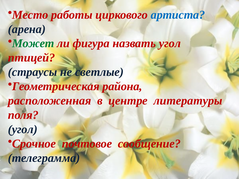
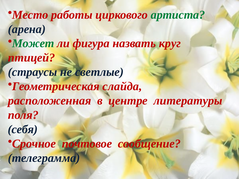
артиста colour: blue -> green (178, 15)
назвать угол: угол -> круг (170, 43)
района: района -> слайда (122, 86)
угол: угол -> себя (23, 129)
